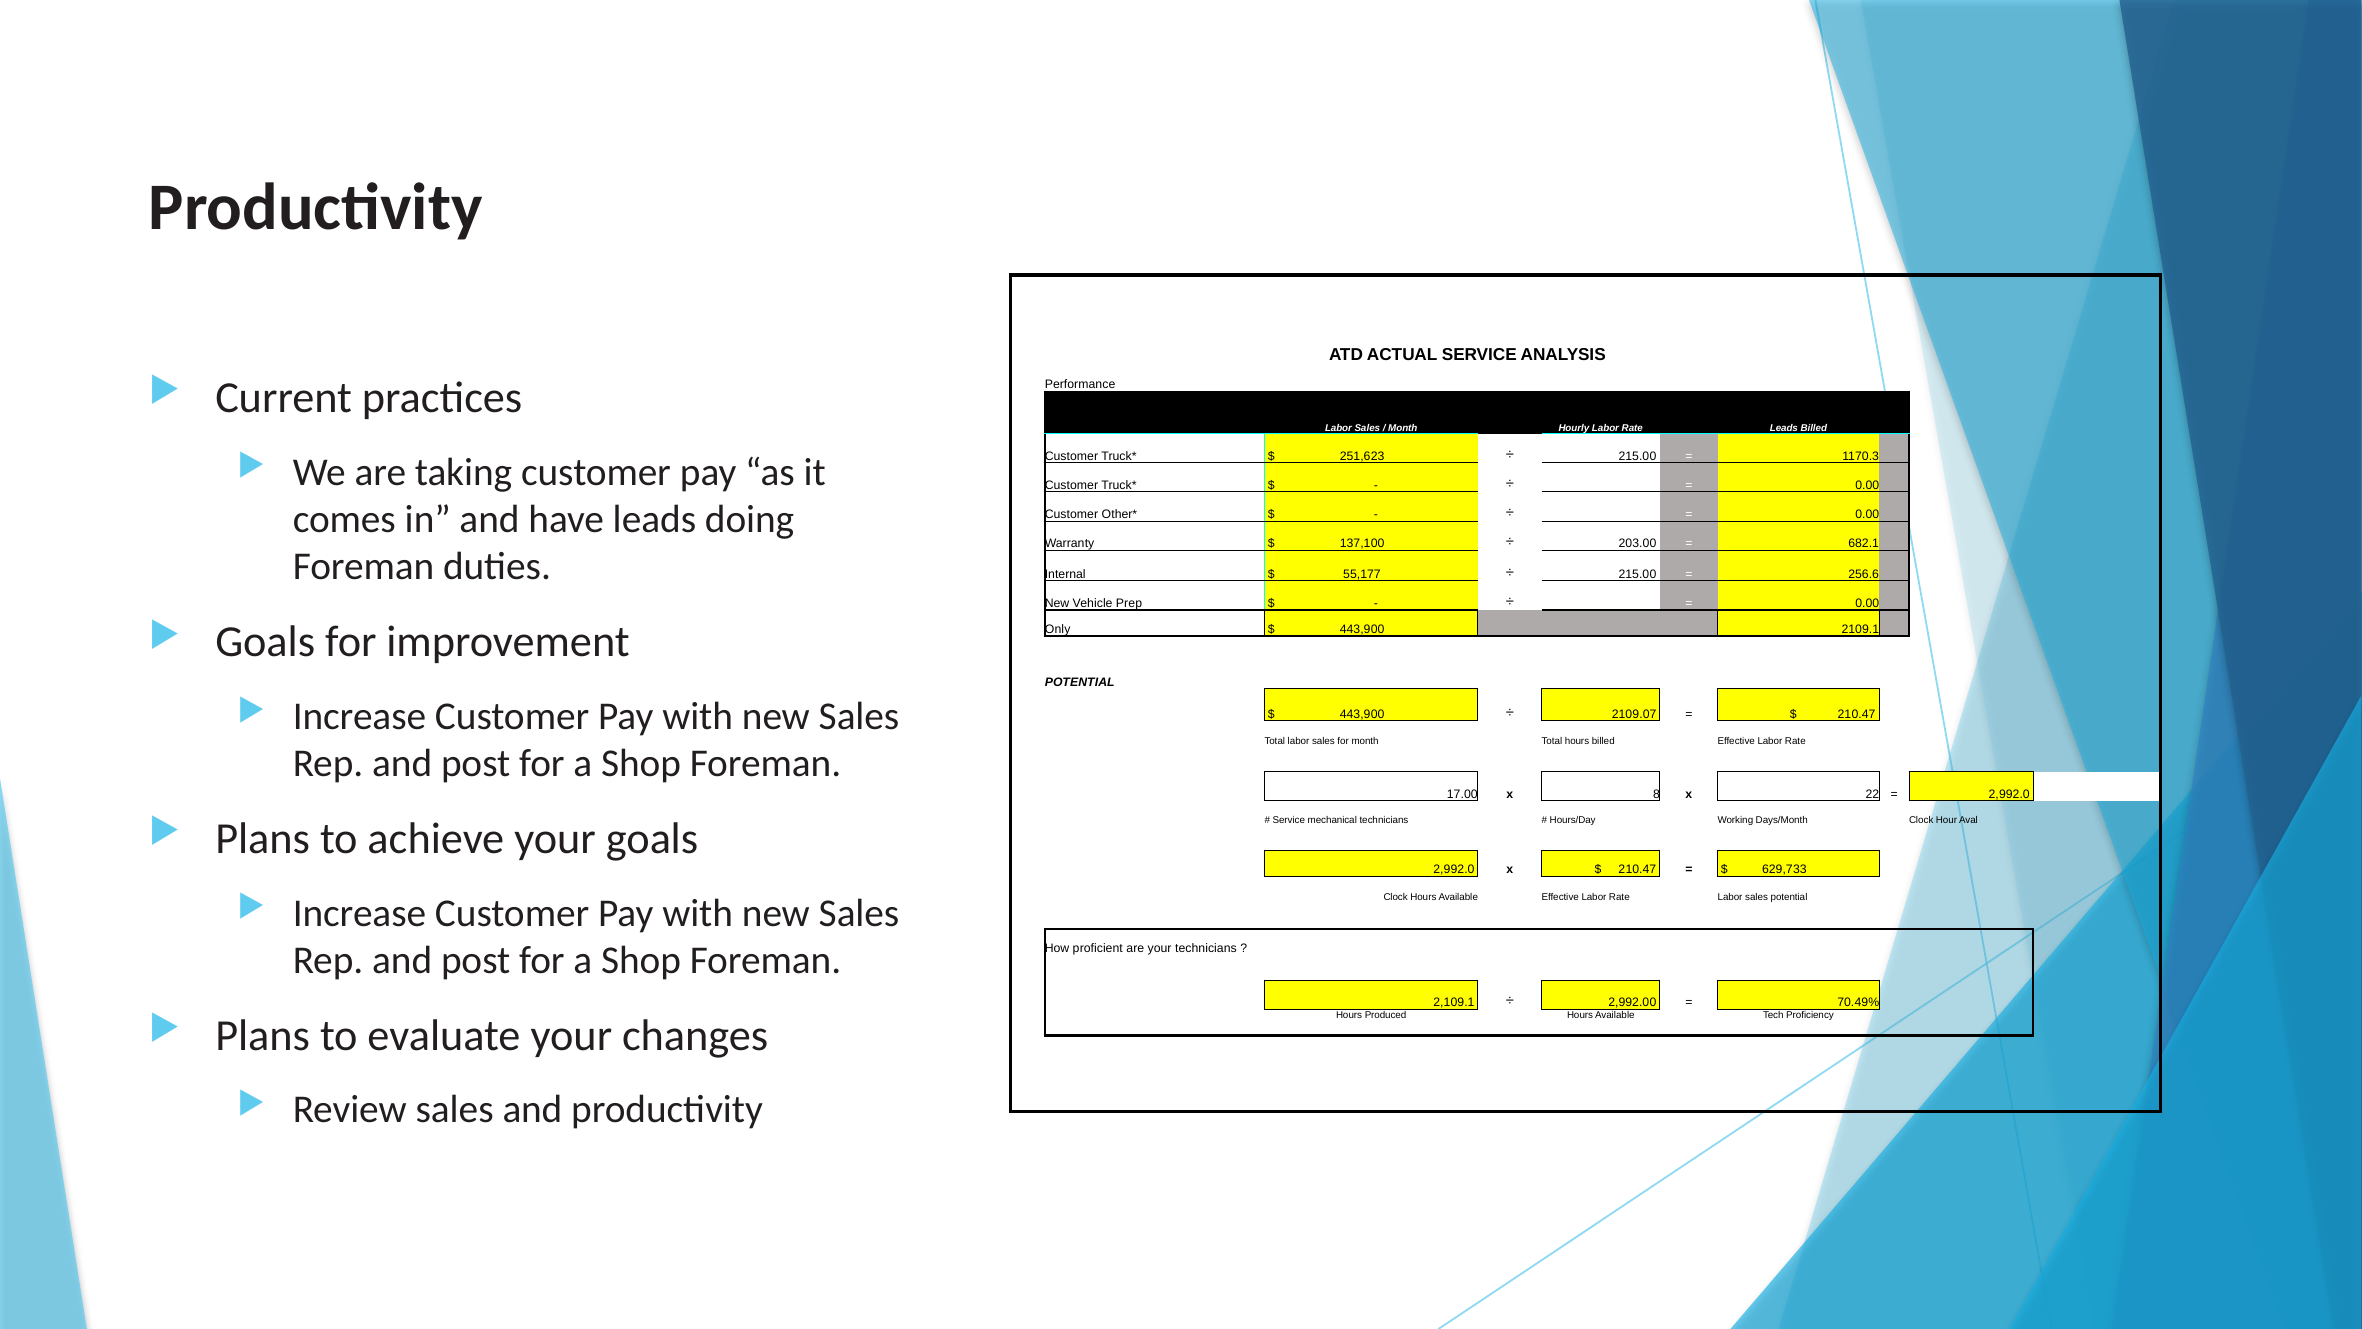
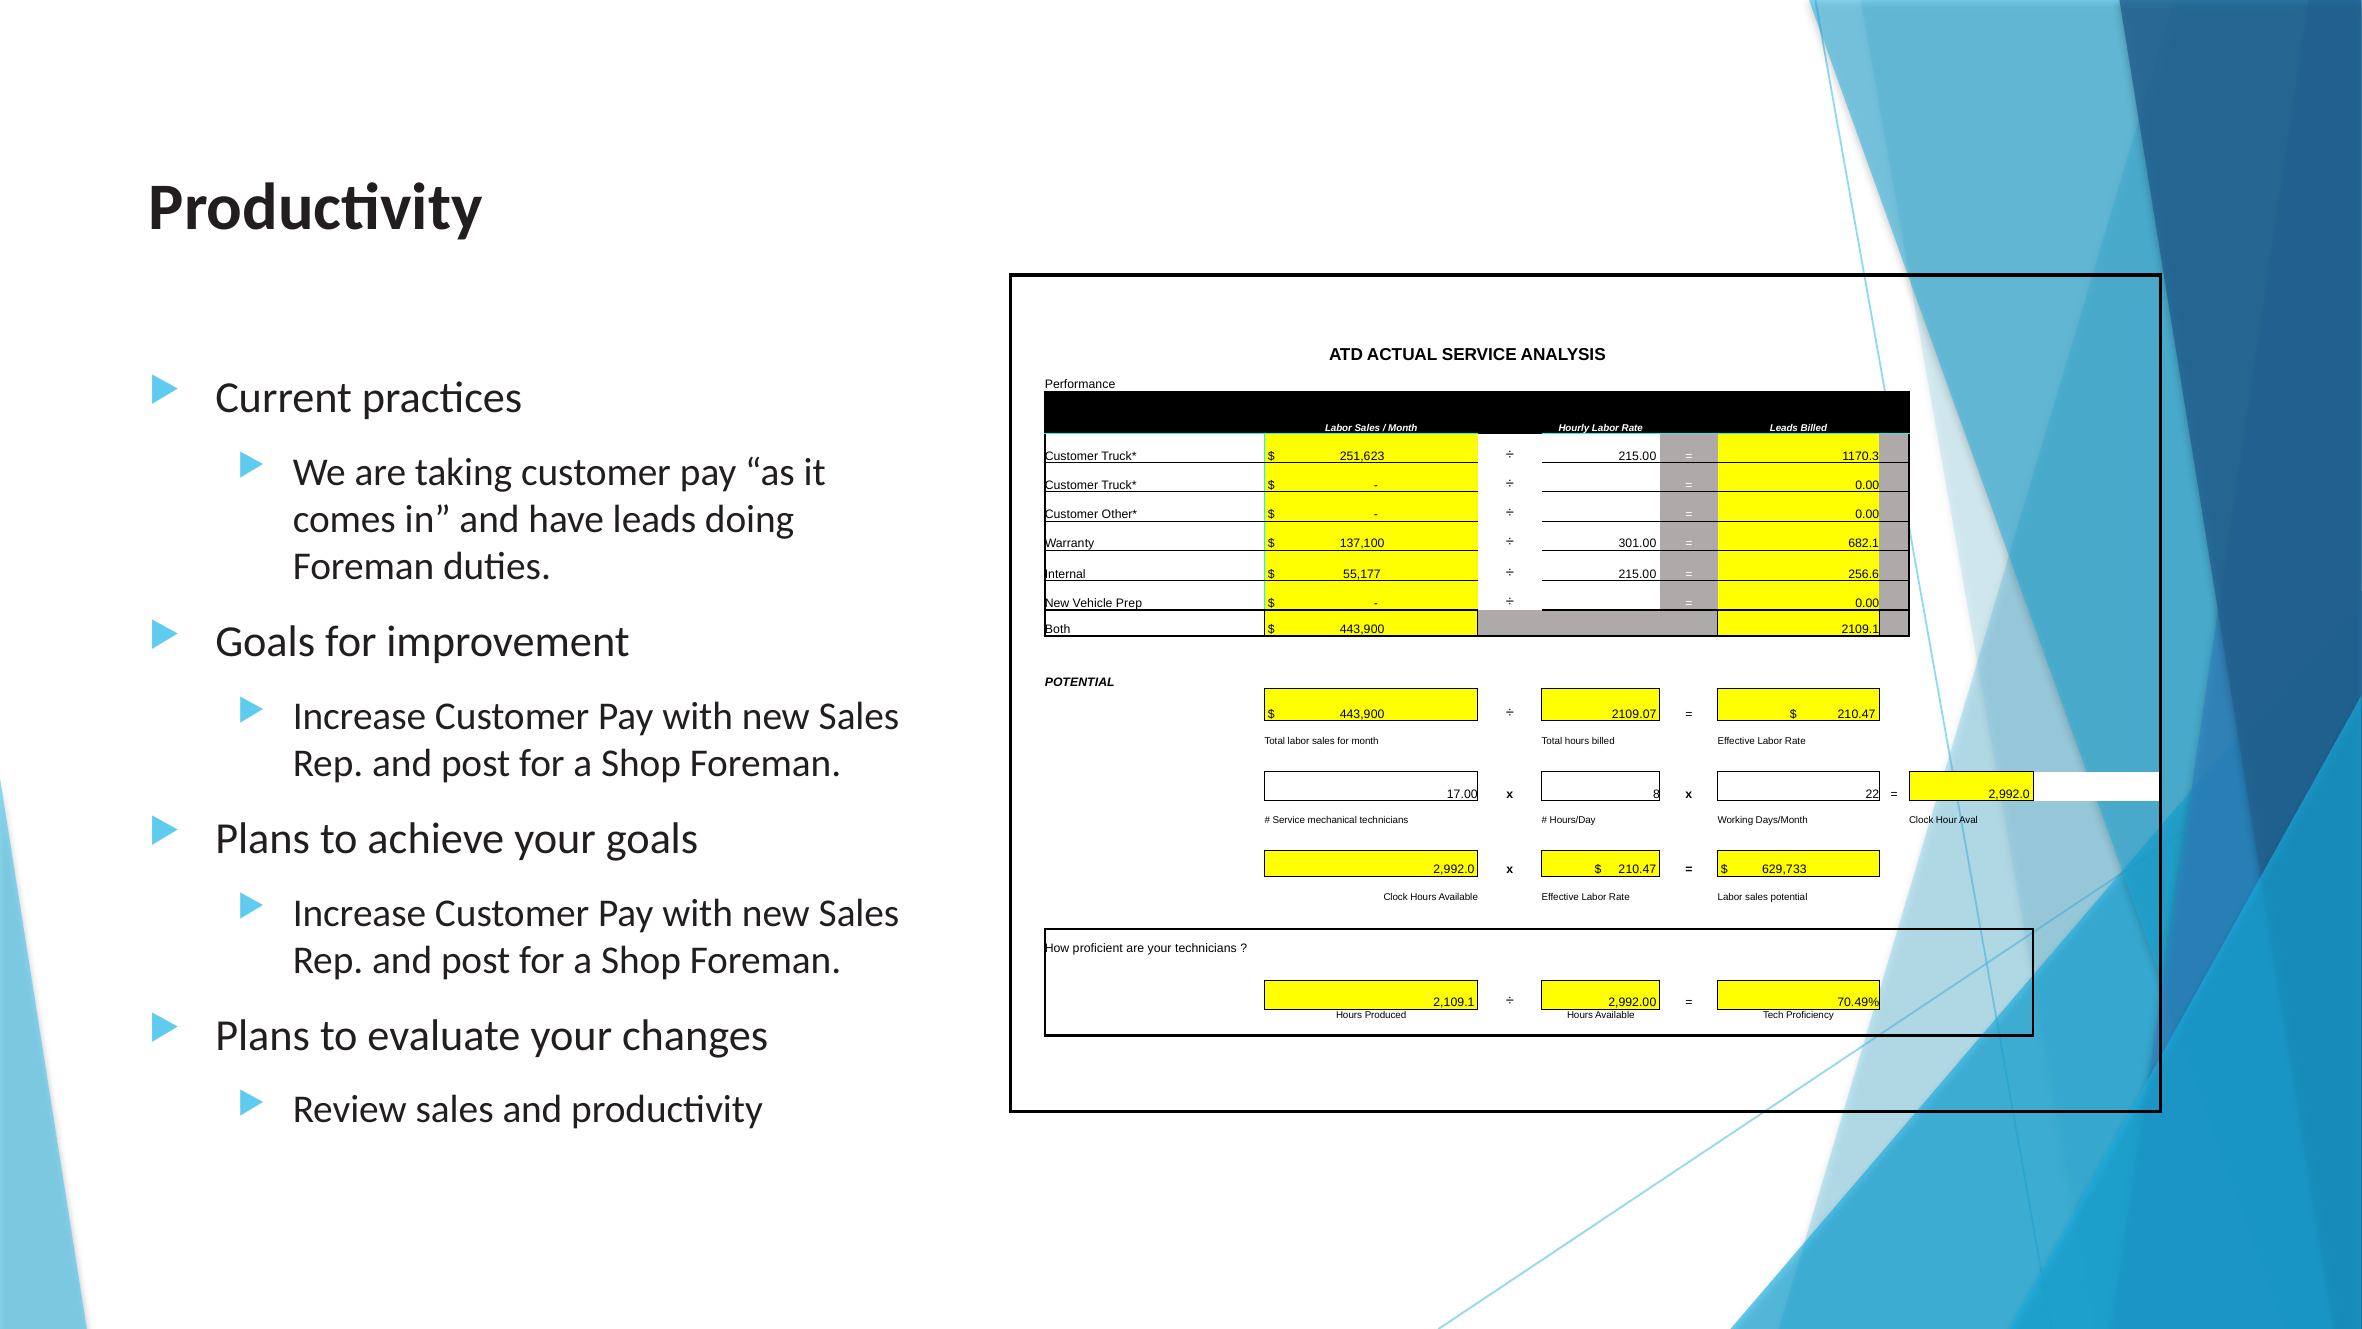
203.00: 203.00 -> 301.00 (1637, 543)
Only: Only -> Both (1058, 629)
